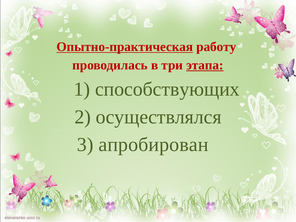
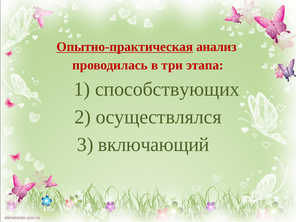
работу: работу -> анализ (216, 47)
этапа underline: present -> none (205, 65)
апробирован: апробирован -> включающий (154, 145)
